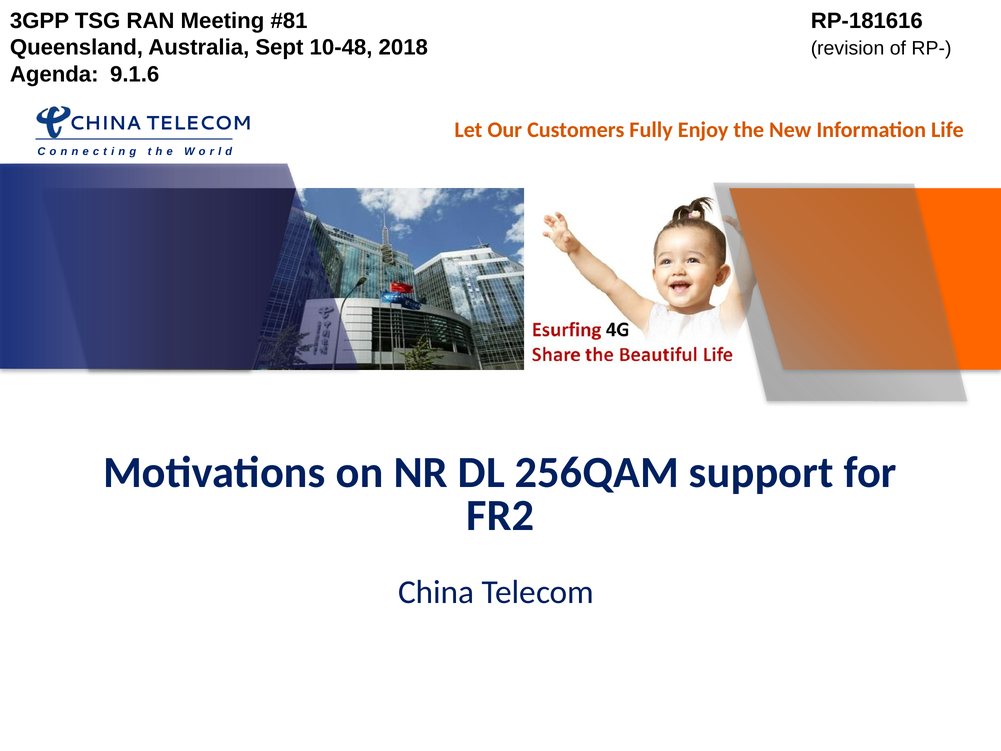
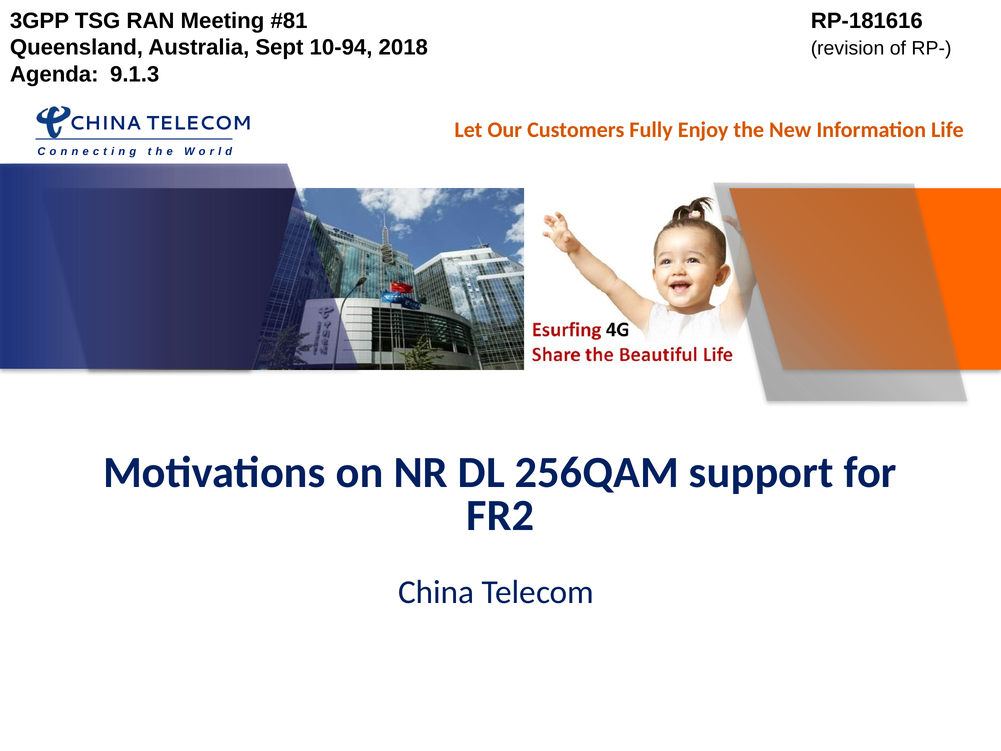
10-48: 10-48 -> 10-94 (341, 48)
9.1.6: 9.1.6 -> 9.1.3 (135, 74)
